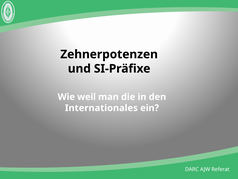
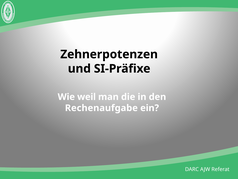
Internationales: Internationales -> Rechenaufgabe (101, 108)
